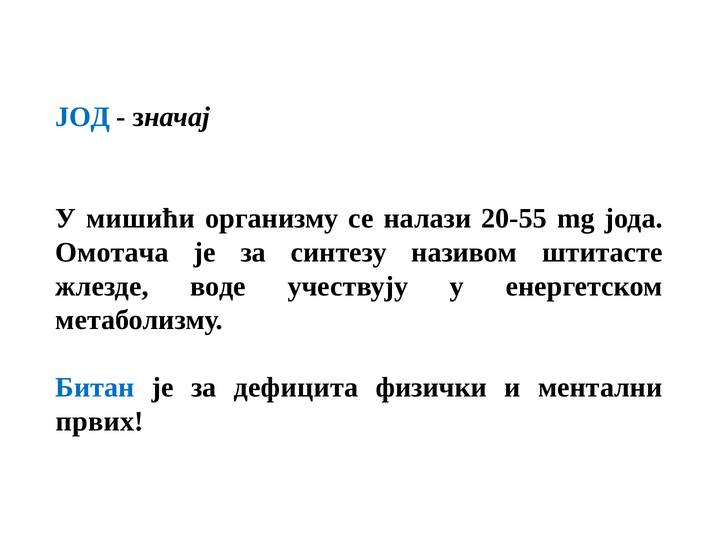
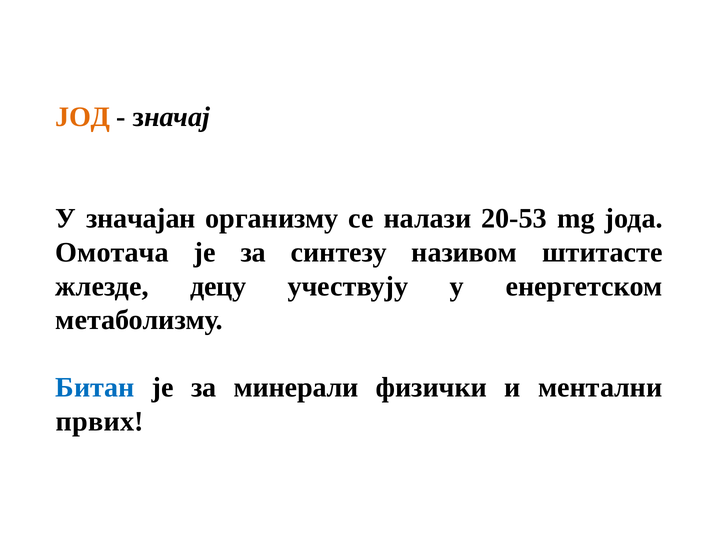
ЈОД colour: blue -> orange (83, 117)
мишићи: мишићи -> значајан (141, 219)
20-55: 20-55 -> 20-53 (514, 219)
воде: воде -> децу (218, 286)
дефицита: дефицита -> минерали (296, 388)
